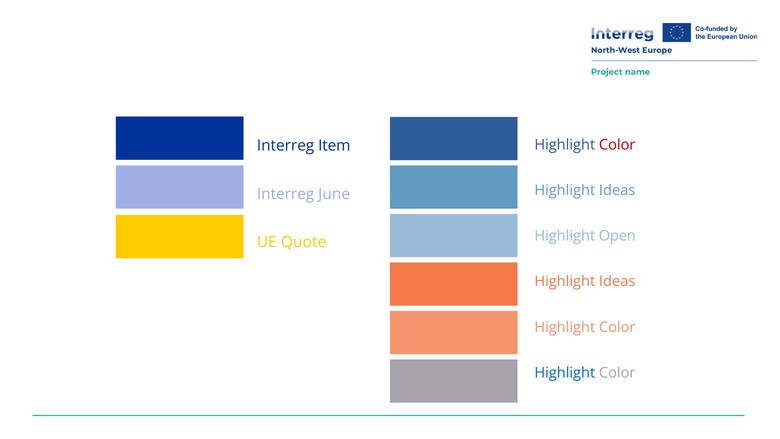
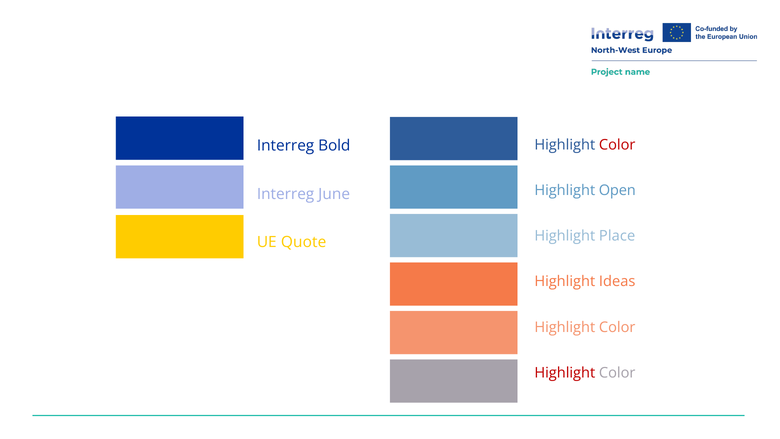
Item: Item -> Bold (334, 146)
Ideas: Ideas -> Open (617, 190)
Open: Open -> Place (617, 236)
Highlight colour: blue -> red (565, 373)
